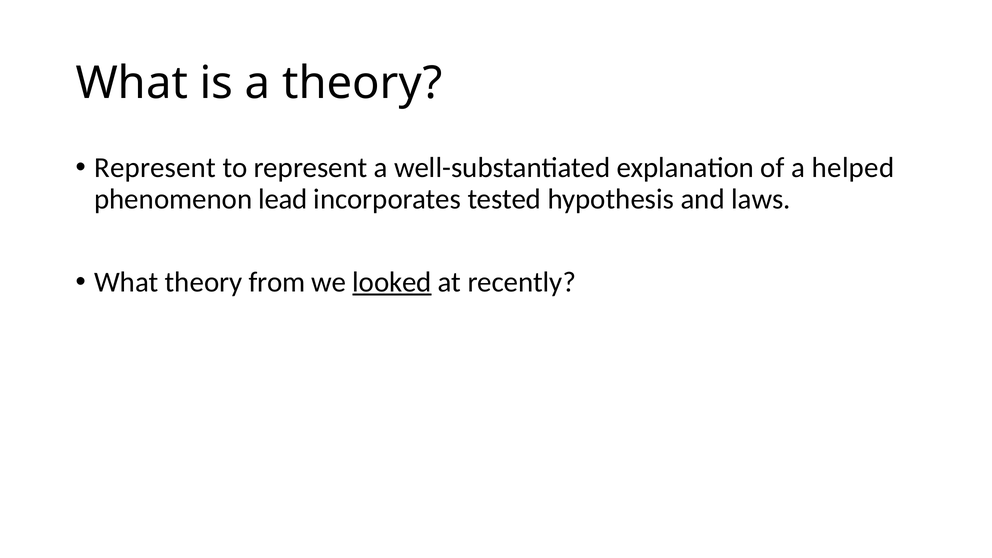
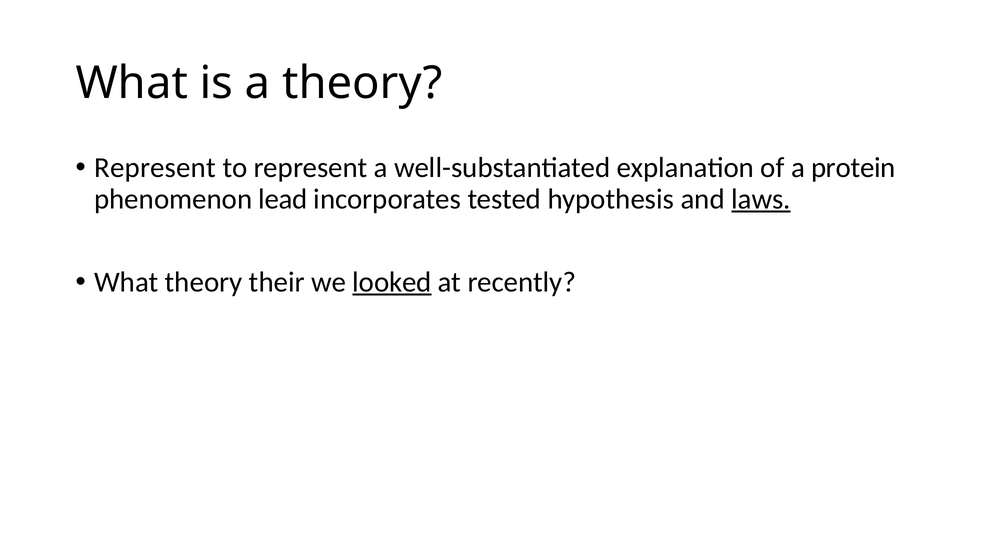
helped: helped -> protein (853, 168)
laws underline: none -> present (761, 199)
from: from -> their (277, 282)
